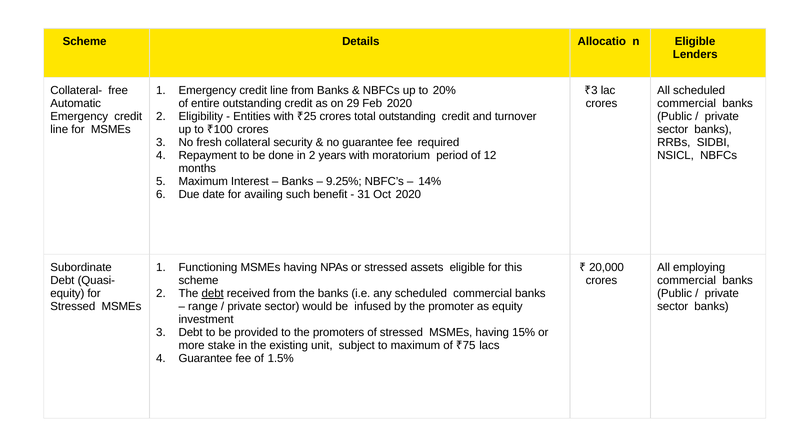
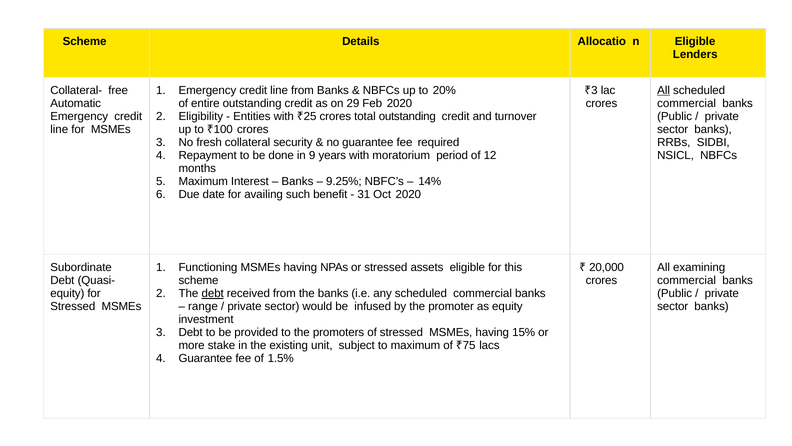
All underline: none -> present (664, 90)
in 2: 2 -> 9 (312, 155)
employing: employing -> examining (699, 267)
